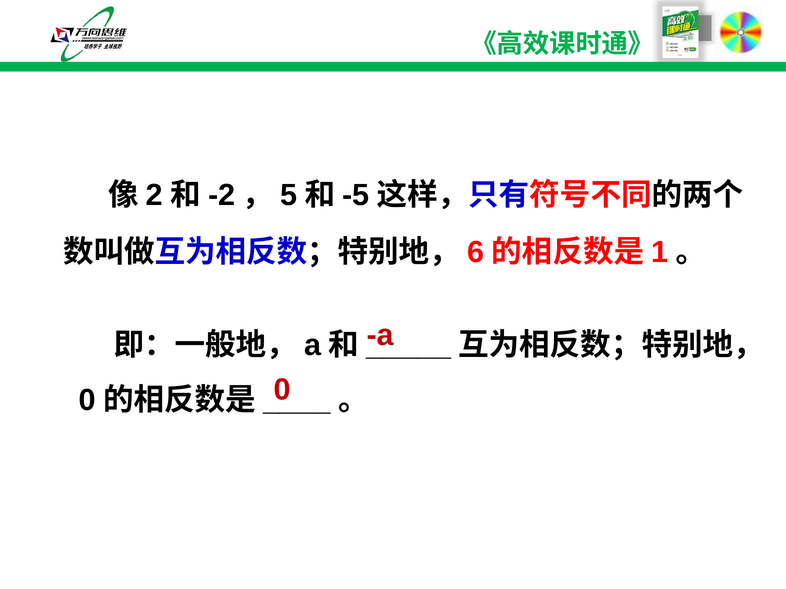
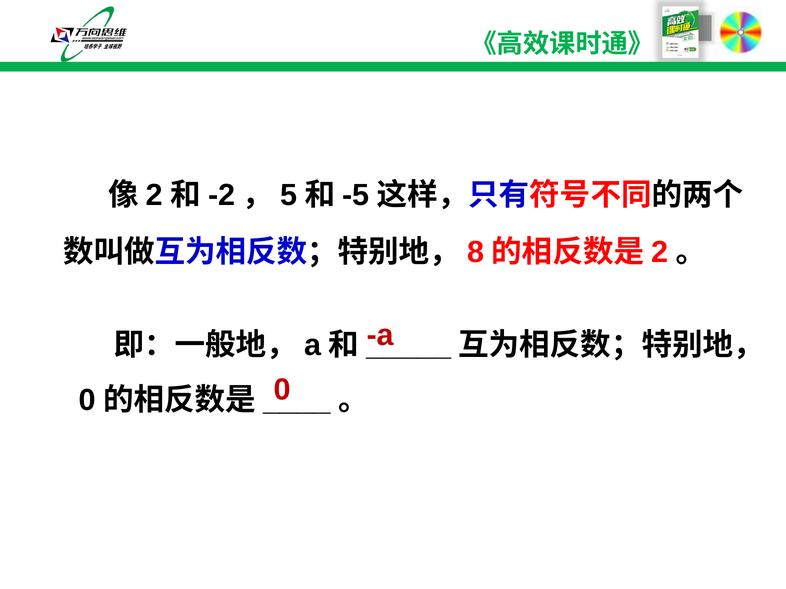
6: 6 -> 8 (476, 252)
1: 1 -> 2 (660, 252)
